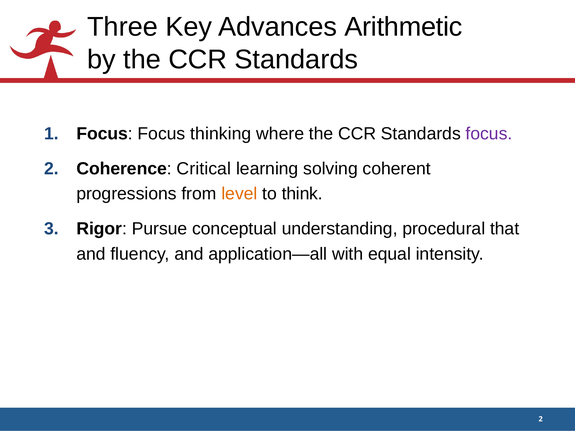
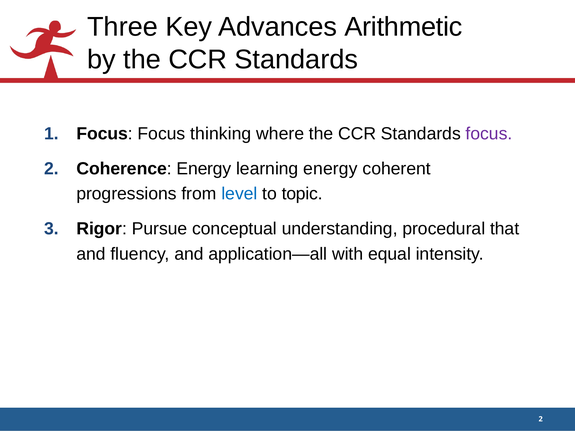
Coherence Critical: Critical -> Energy (204, 169)
learning solving: solving -> energy (330, 169)
level colour: orange -> blue (239, 194)
think: think -> topic (302, 194)
